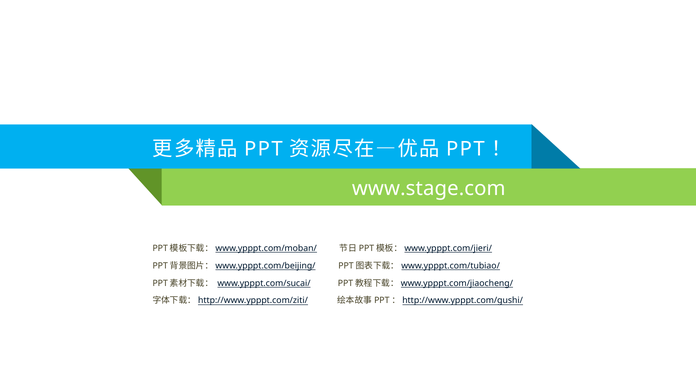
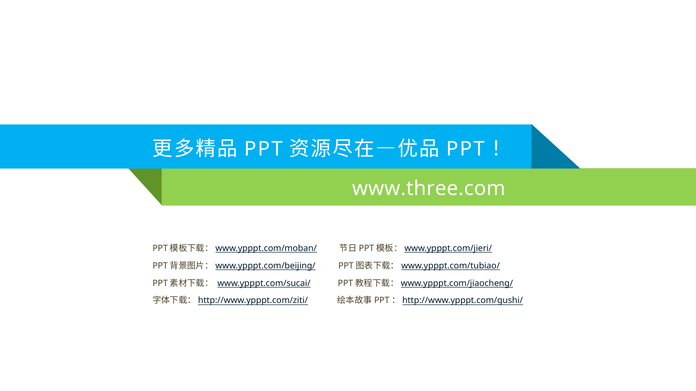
www.stage.com: www.stage.com -> www.three.com (429, 189)
